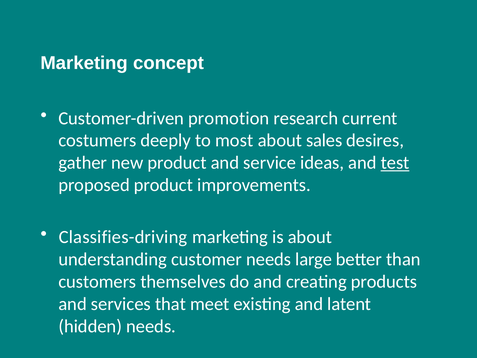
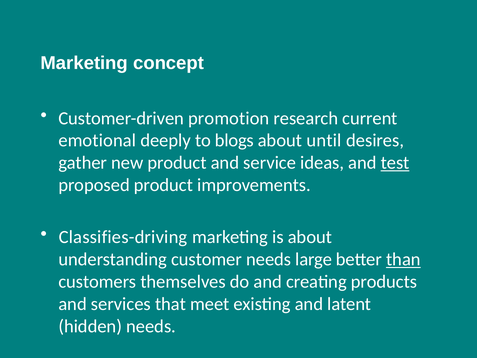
costumers: costumers -> emotional (97, 140)
most: most -> blogs (234, 140)
sales: sales -> until (324, 140)
than underline: none -> present (403, 259)
